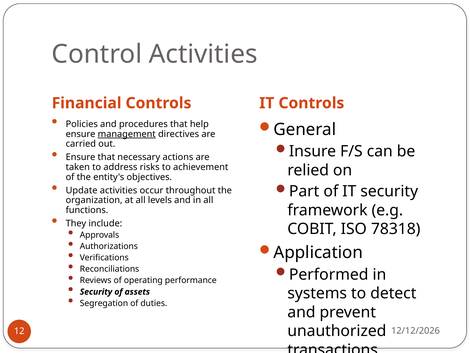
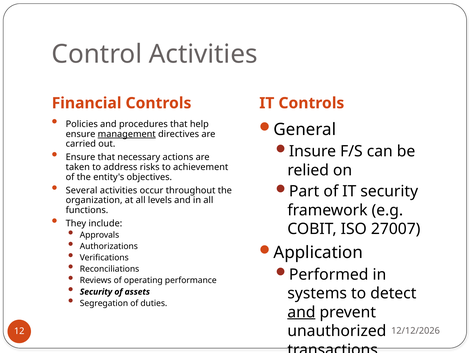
Update: Update -> Several (82, 190)
78318: 78318 -> 27007 (396, 229)
and underline: none -> present (301, 312)
